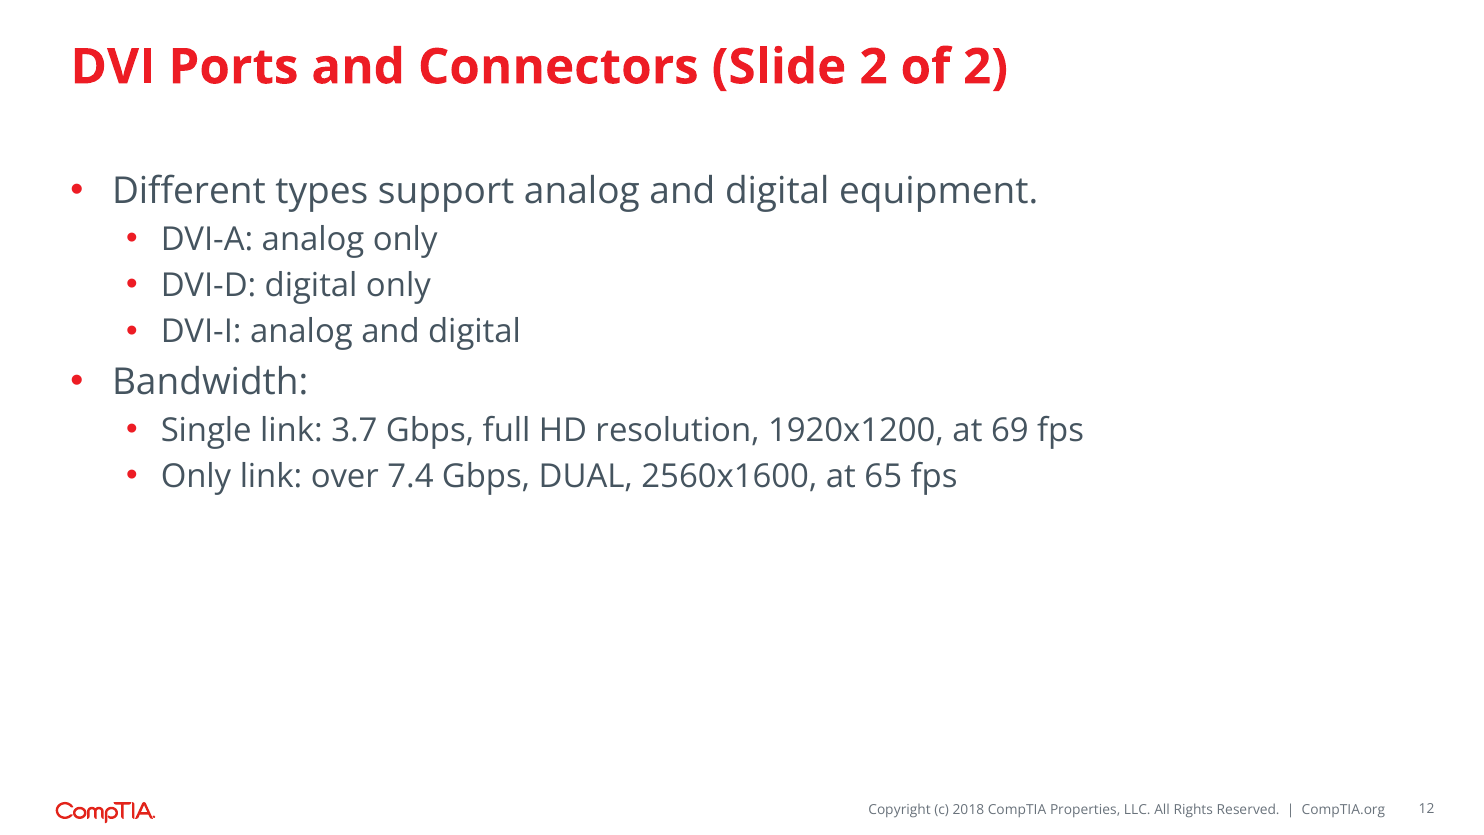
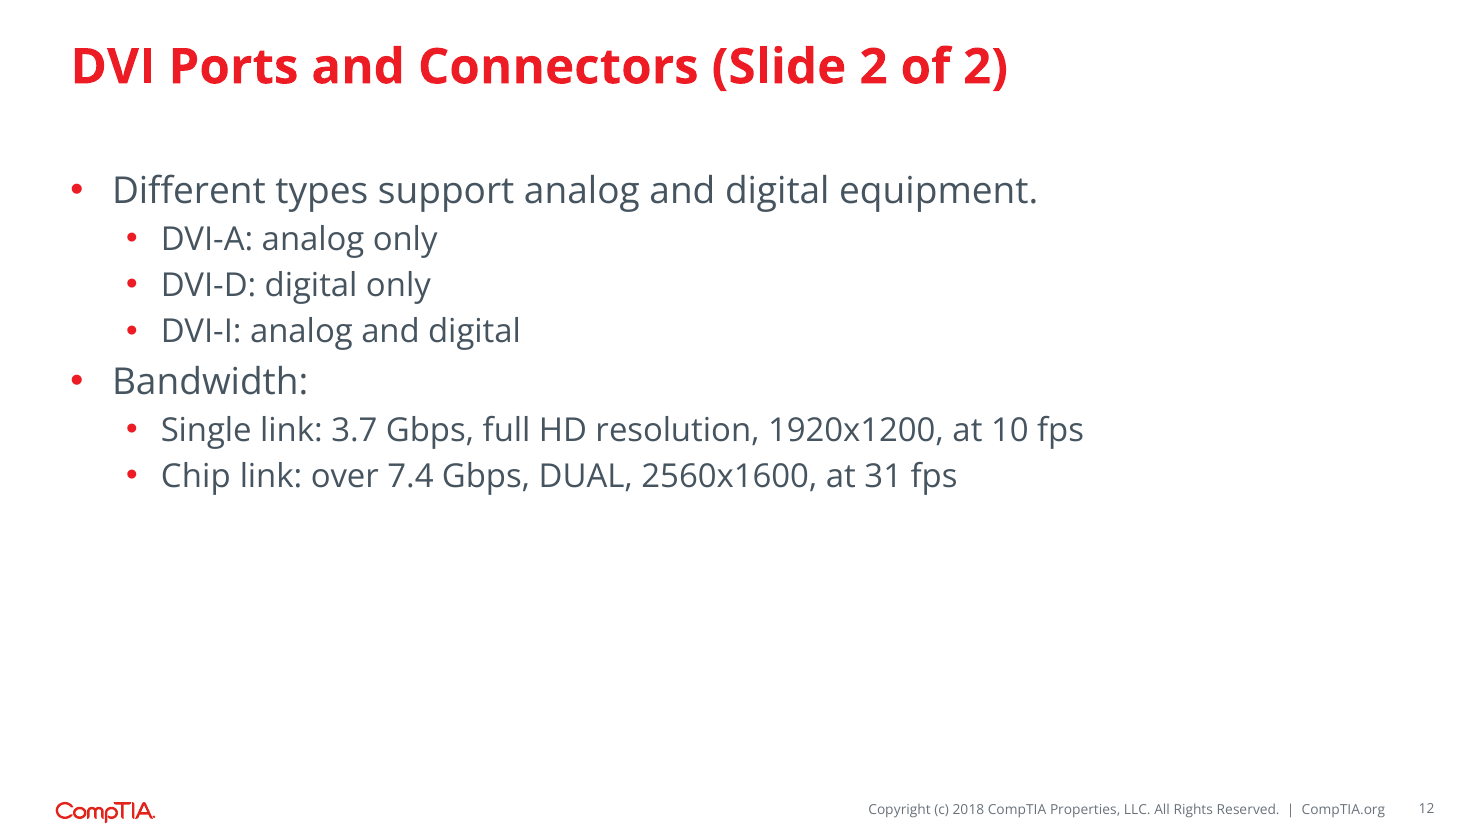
69: 69 -> 10 (1010, 430)
Only: Only -> Chip (196, 476)
65: 65 -> 31 (883, 476)
